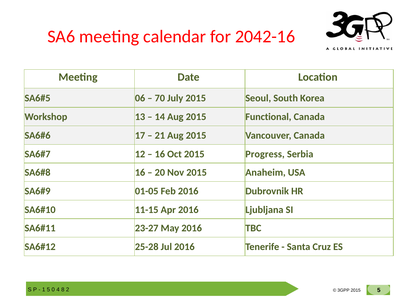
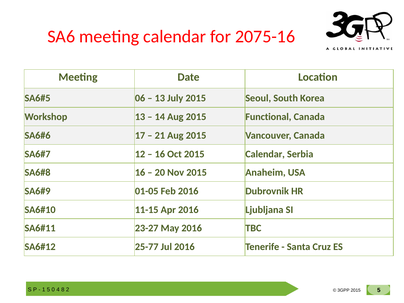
2042-16: 2042-16 -> 2075-16 (265, 37)
70: 70 -> 13 (160, 98)
Progress: Progress -> Calendar (265, 154)
25-28: 25-28 -> 25-77 (147, 247)
